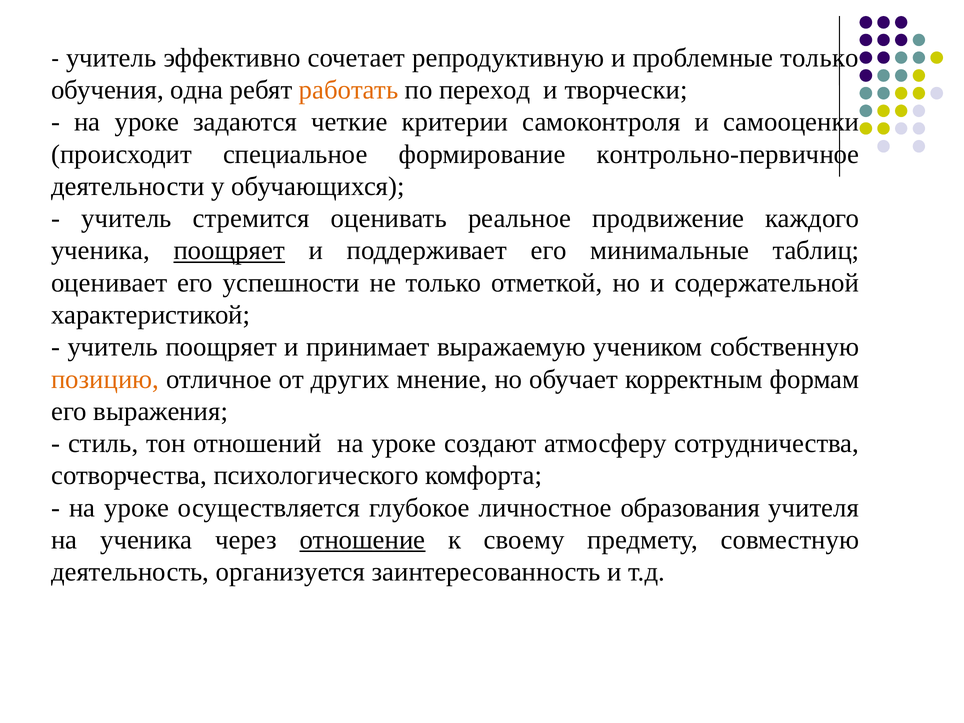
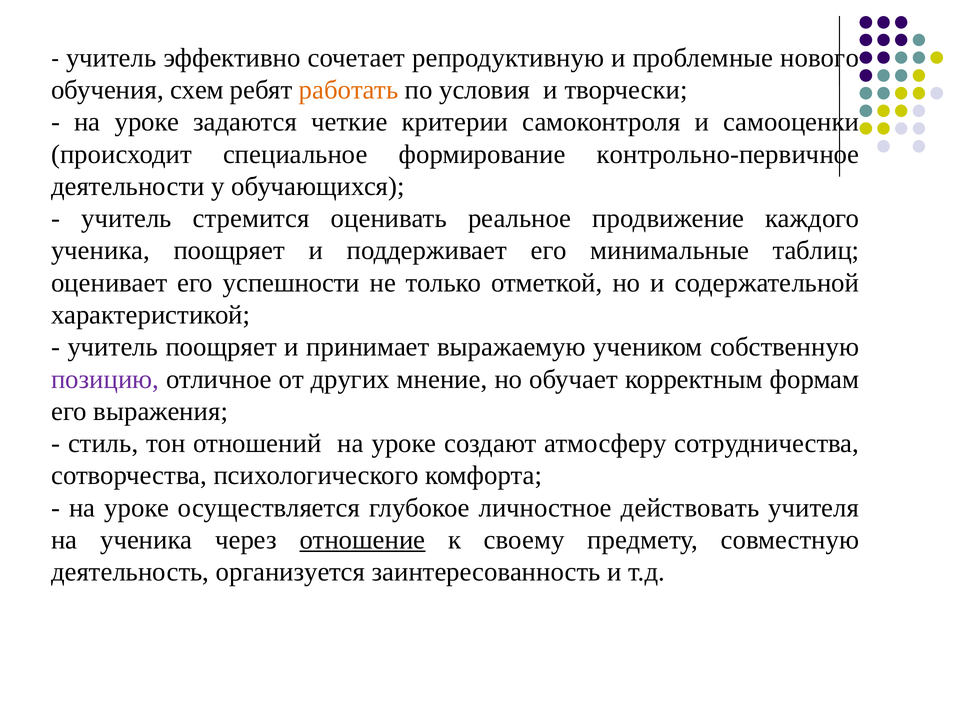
проблемные только: только -> нового (820, 58)
одна: одна -> схем (197, 90)
переход: переход -> условия (485, 90)
поощряет underline: present -> none (229, 251)
позицию colour: orange -> purple (105, 379)
образования: образования -> действовать (690, 508)
